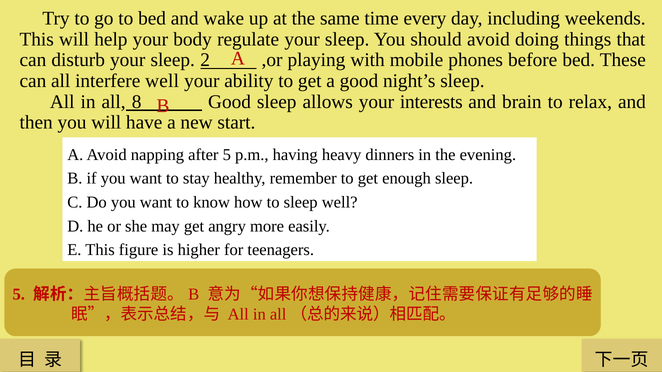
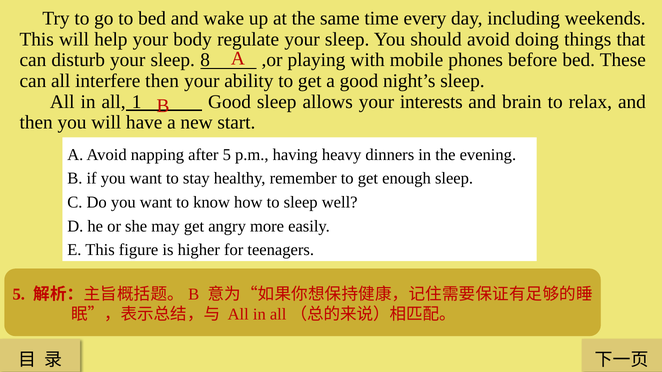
2: 2 -> 8 (205, 60)
interfere well: well -> then (162, 81)
8: 8 -> 1 (137, 102)
